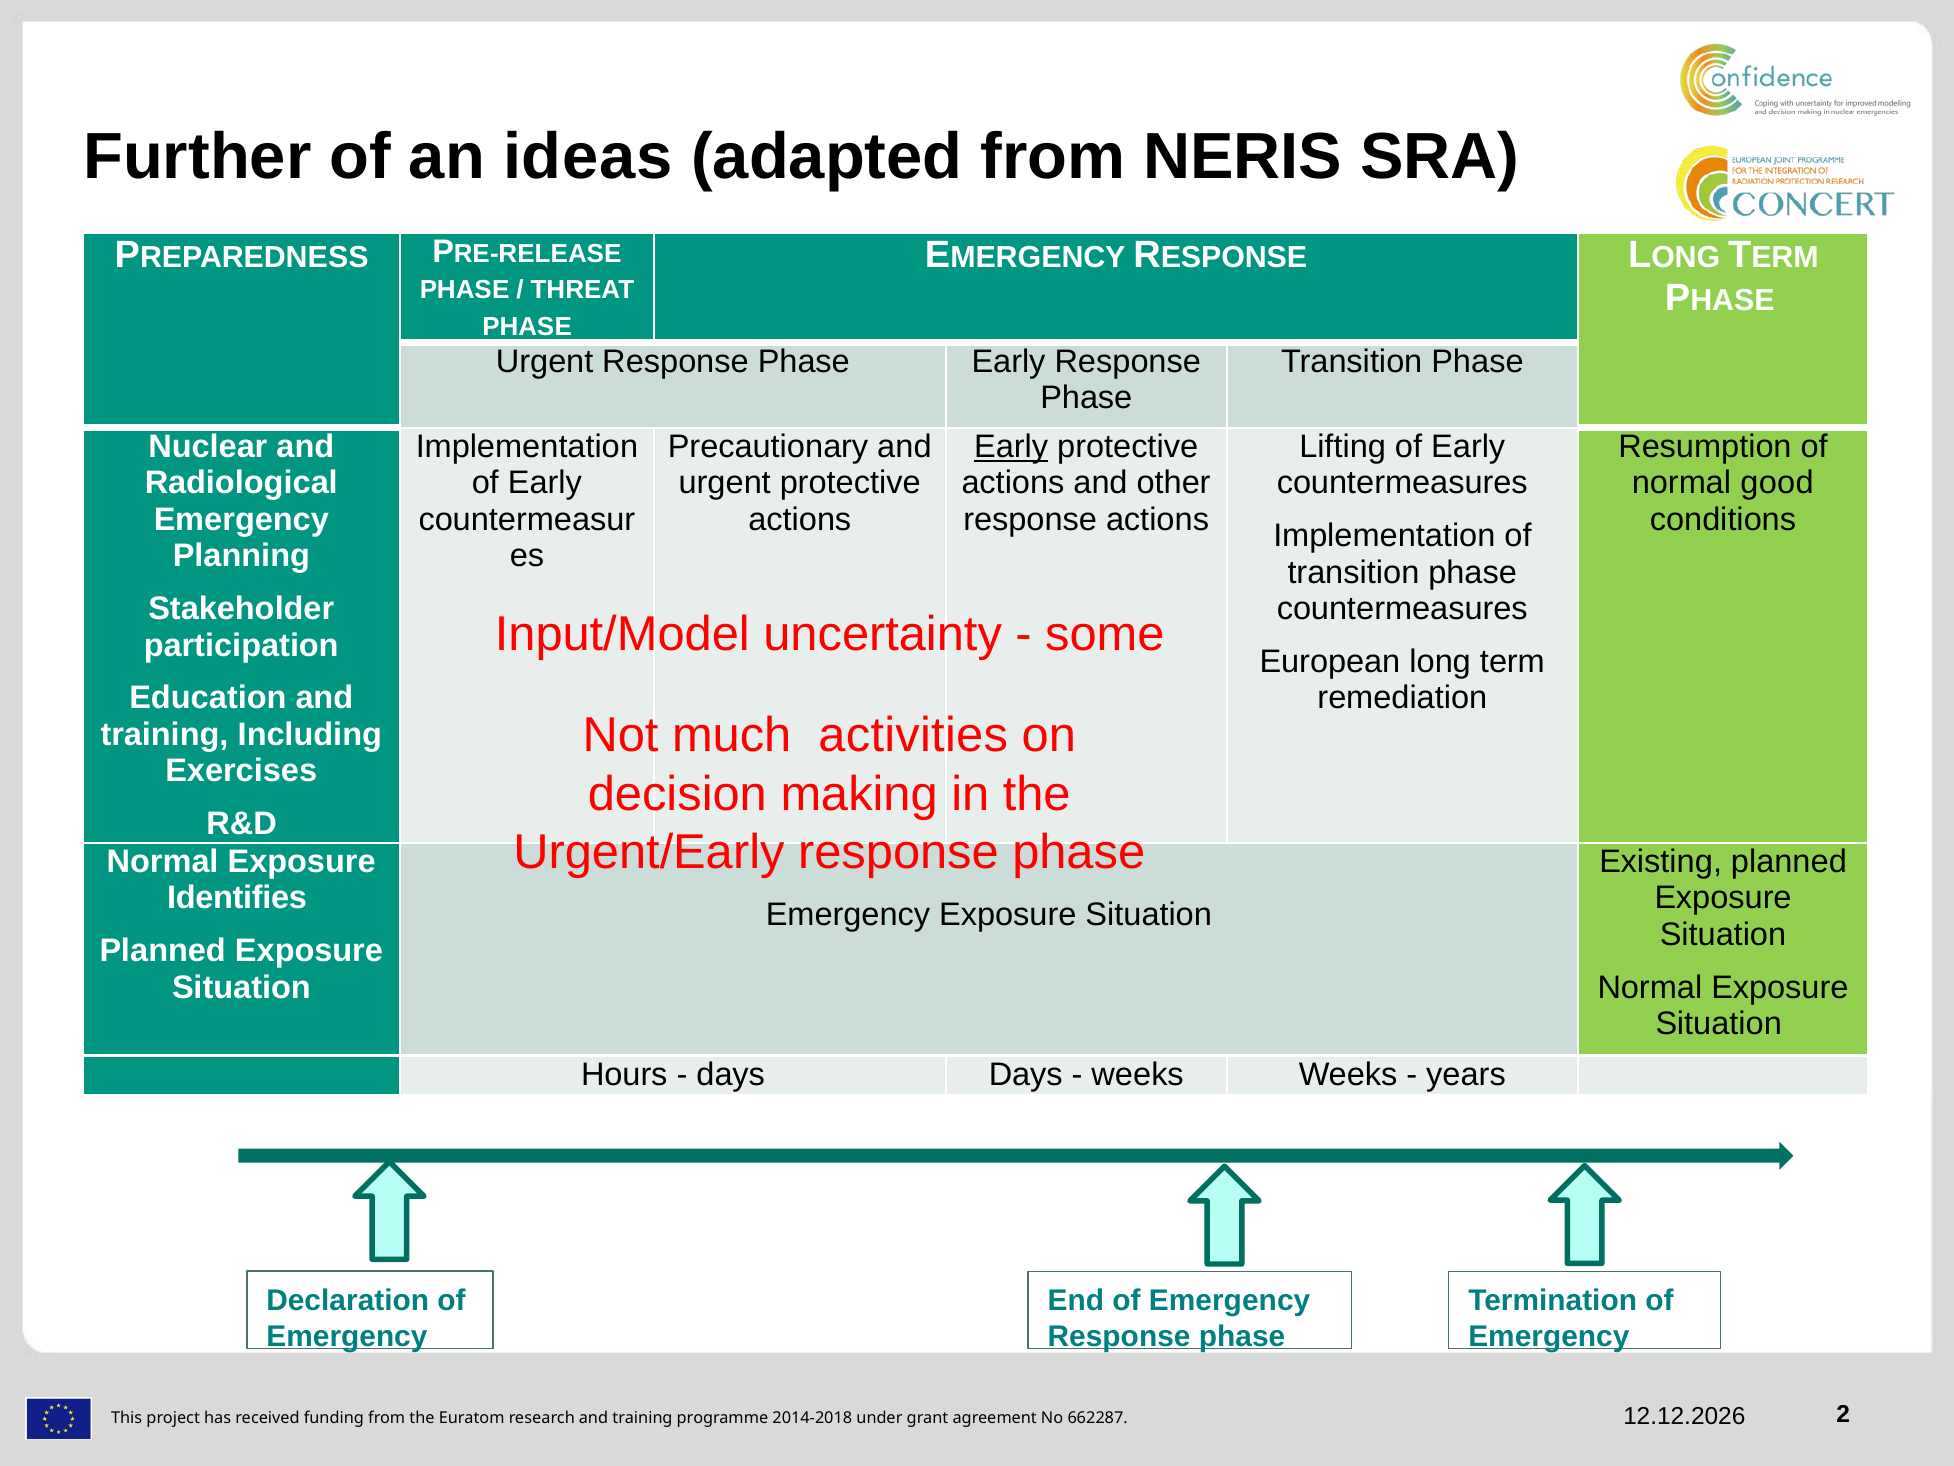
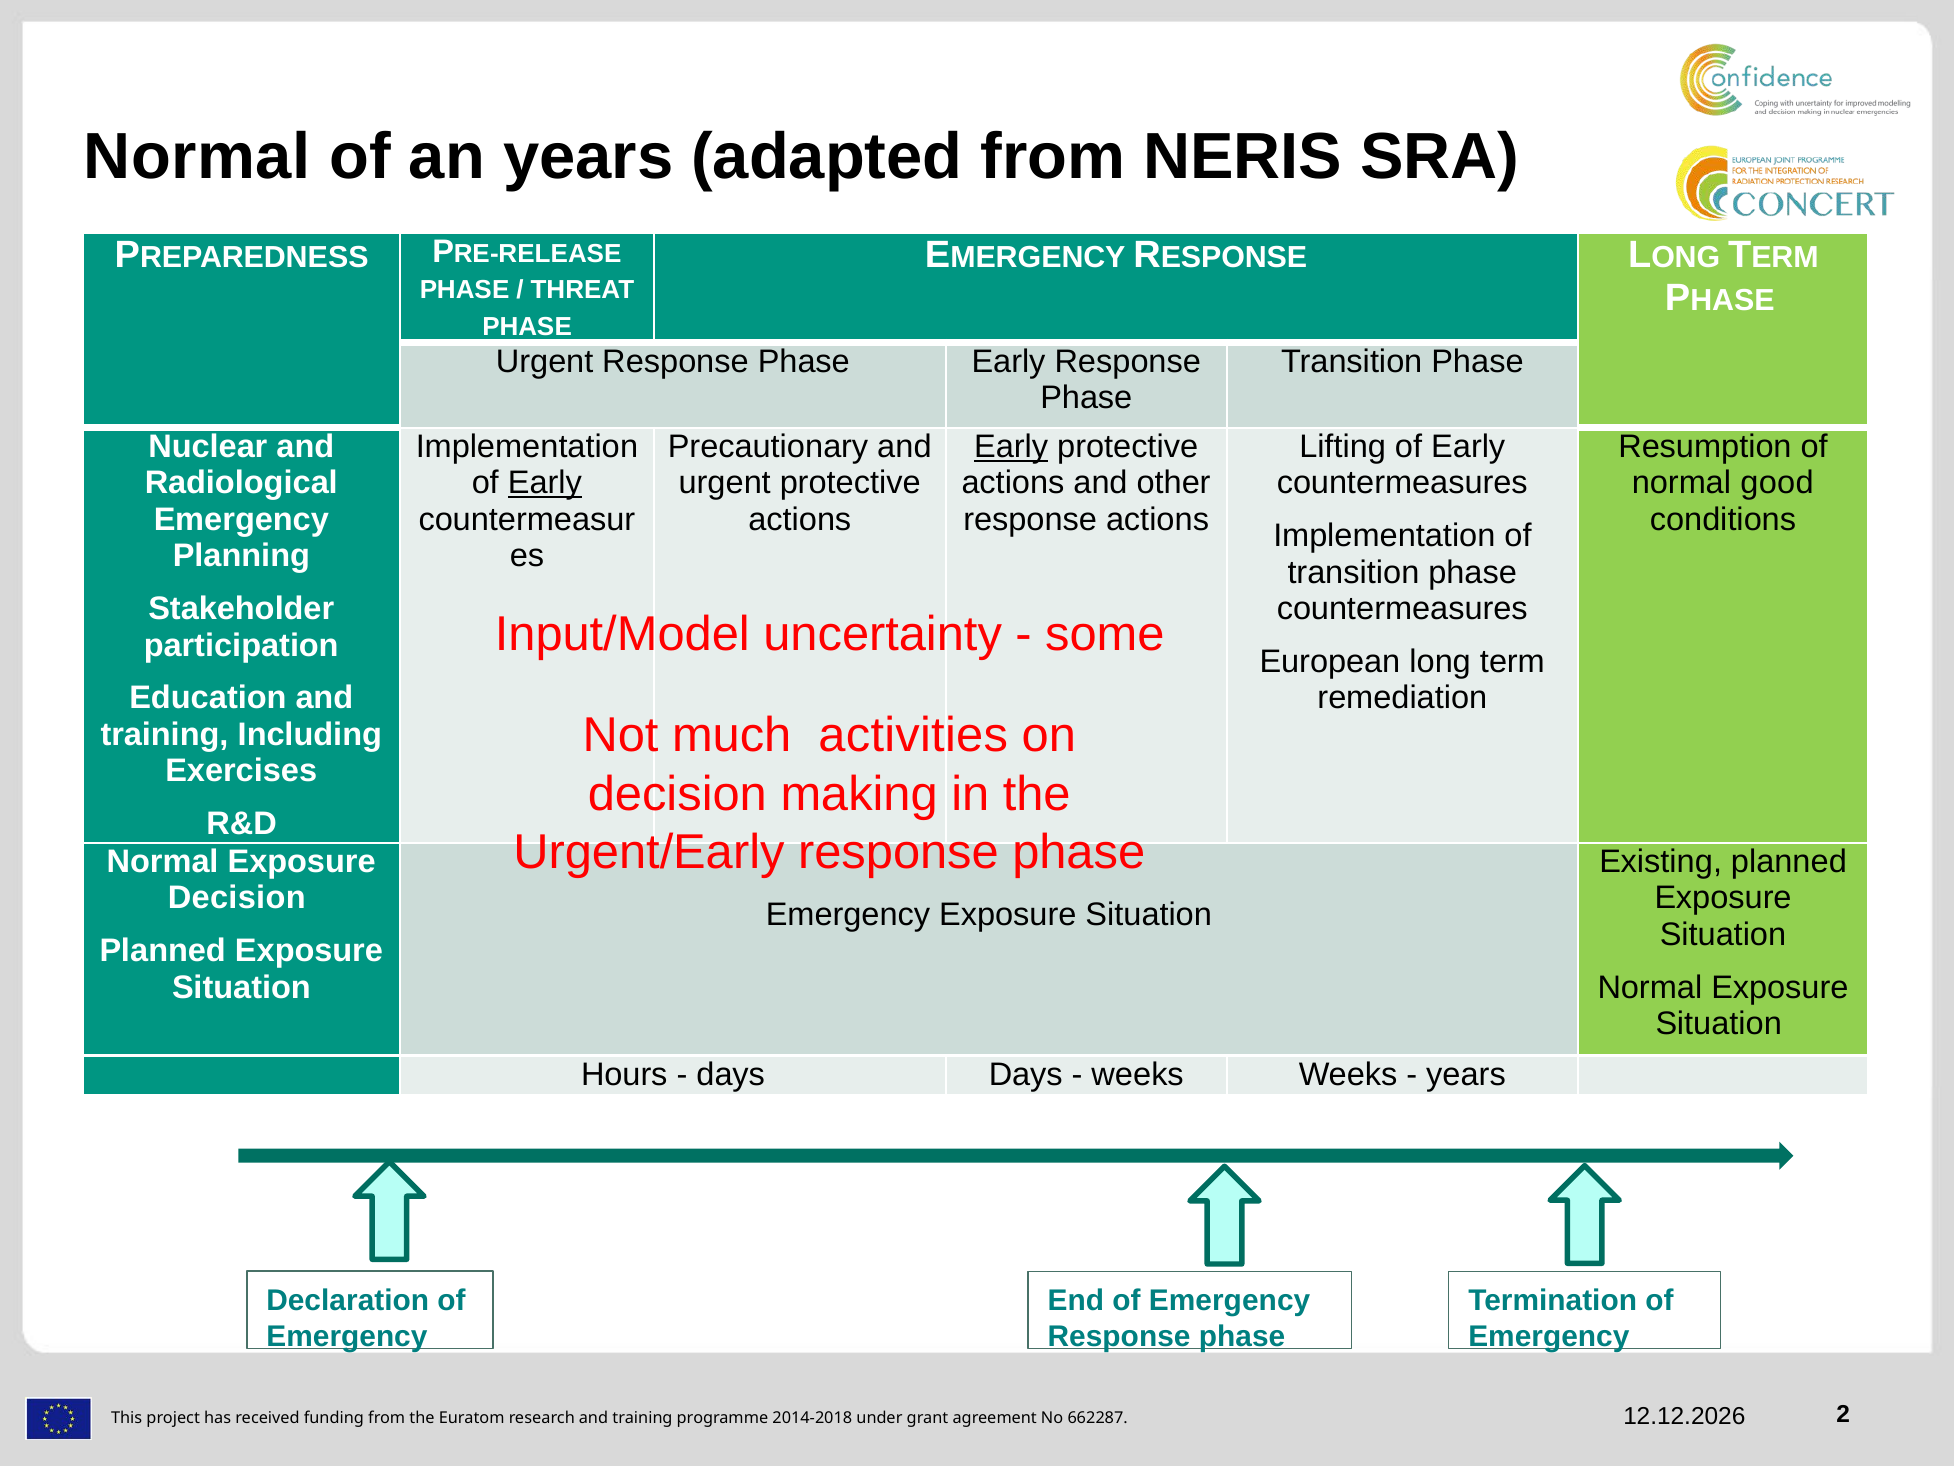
Further: Further -> Normal (197, 157)
an ideas: ideas -> years (588, 157)
Early underline: none -> present (545, 483)
Identifies: Identifies -> Decision (237, 898)
